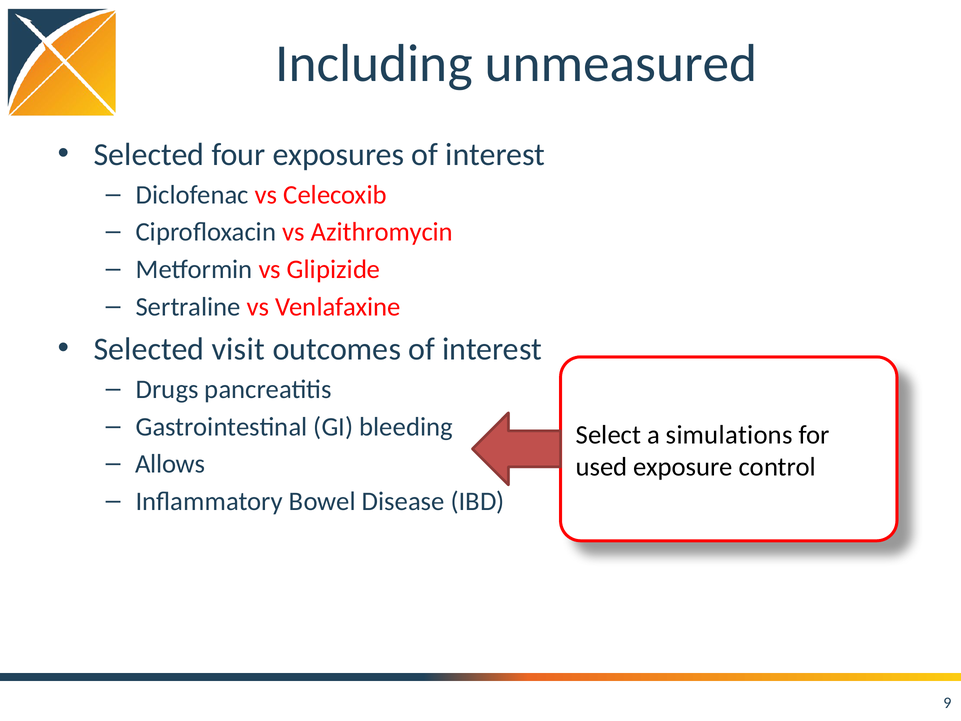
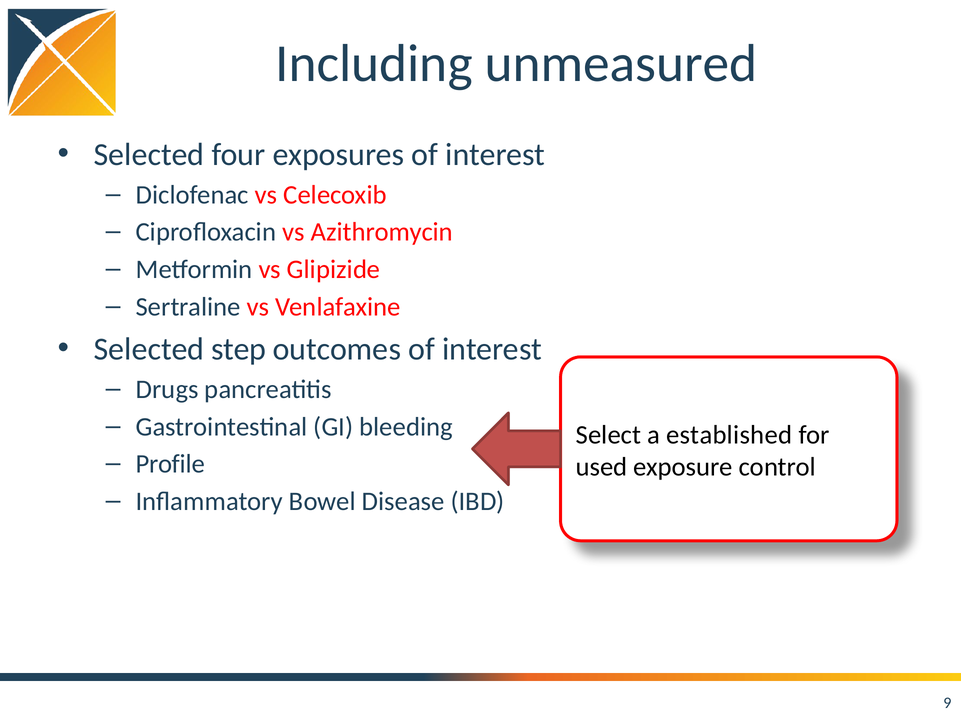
visit: visit -> step (239, 349)
simulations: simulations -> established (729, 435)
Allows: Allows -> Profile (170, 464)
